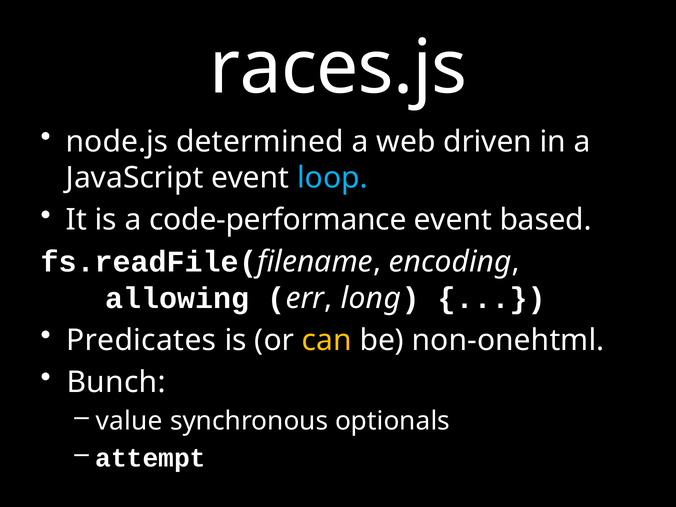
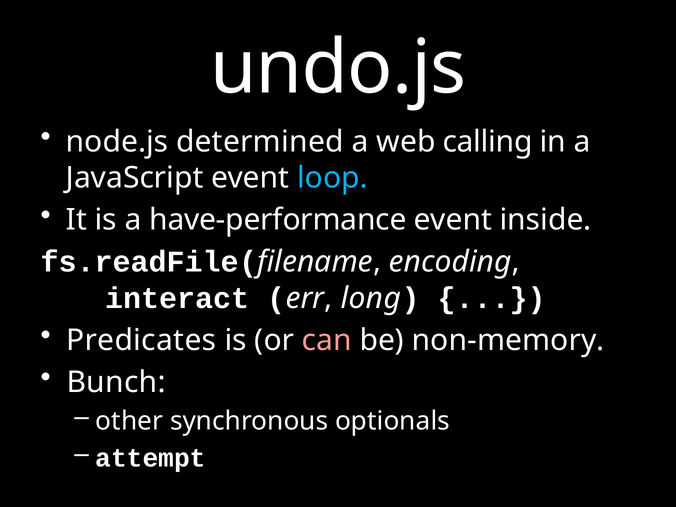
races.js: races.js -> undo.js (338, 68)
driven: driven -> calling (488, 142)
code-performance: code-performance -> have-performance (278, 220)
based: based -> inside (546, 220)
allowing: allowing -> interact (177, 298)
can colour: yellow -> pink (327, 340)
non-onehtml: non-onehtml -> non-memory (508, 340)
value: value -> other (129, 421)
